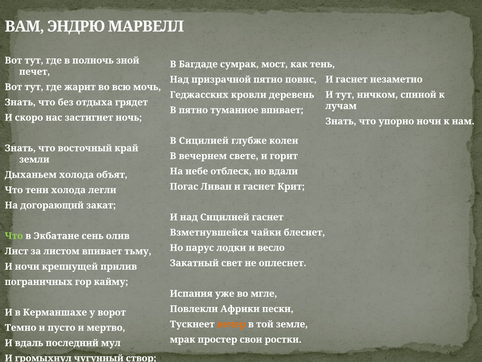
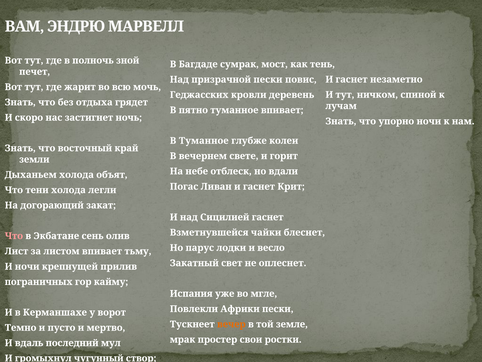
призрачной пятно: пятно -> пески (268, 79)
В Сицилией: Сицилией -> Туманное (204, 141)
Что colour: light green -> pink (14, 236)
